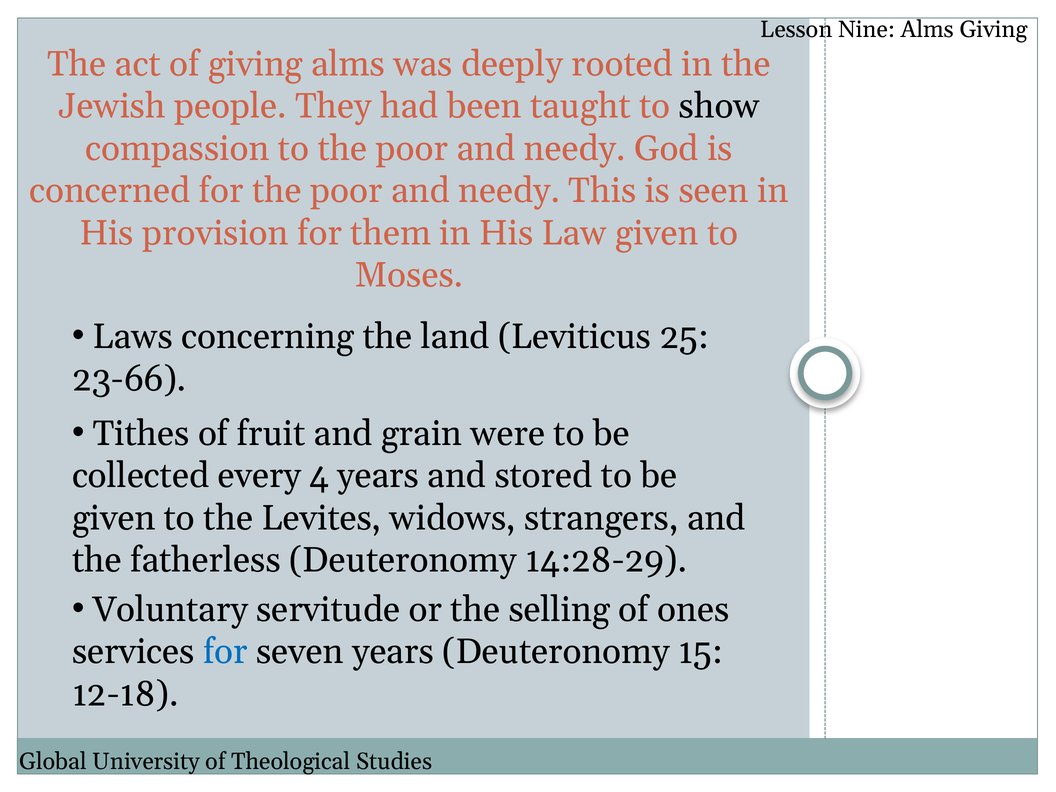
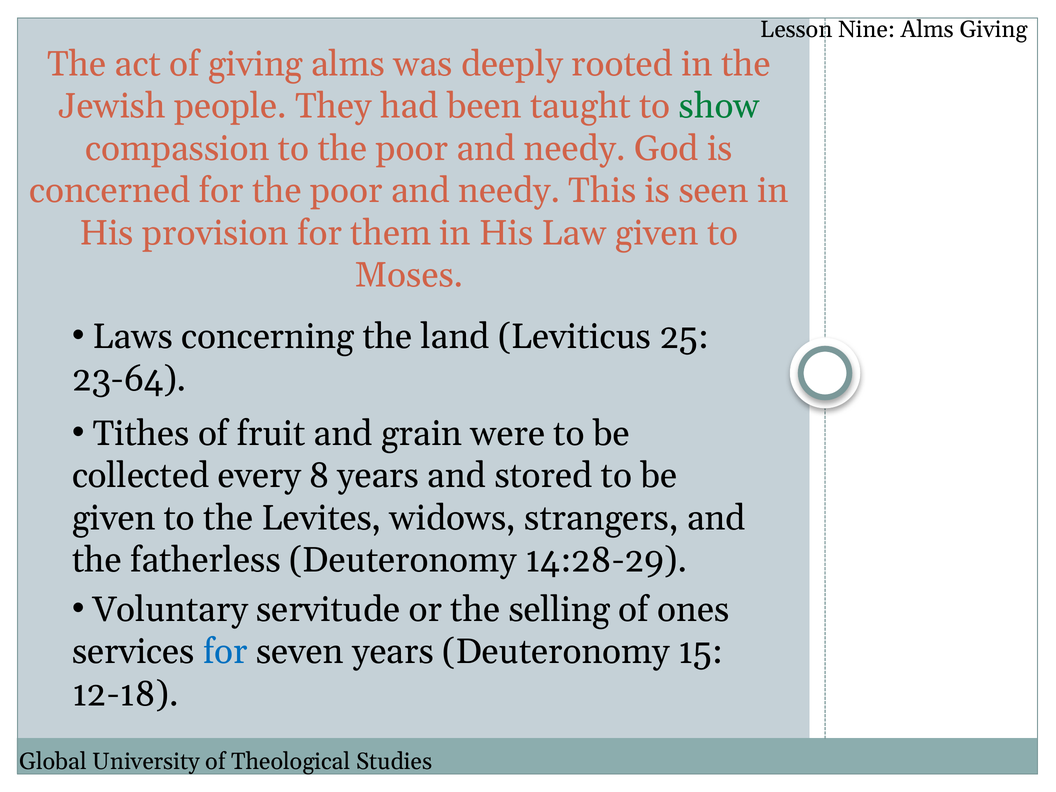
show colour: black -> green (719, 106)
23-66: 23-66 -> 23-64 (129, 379)
4: 4 -> 8 (319, 476)
